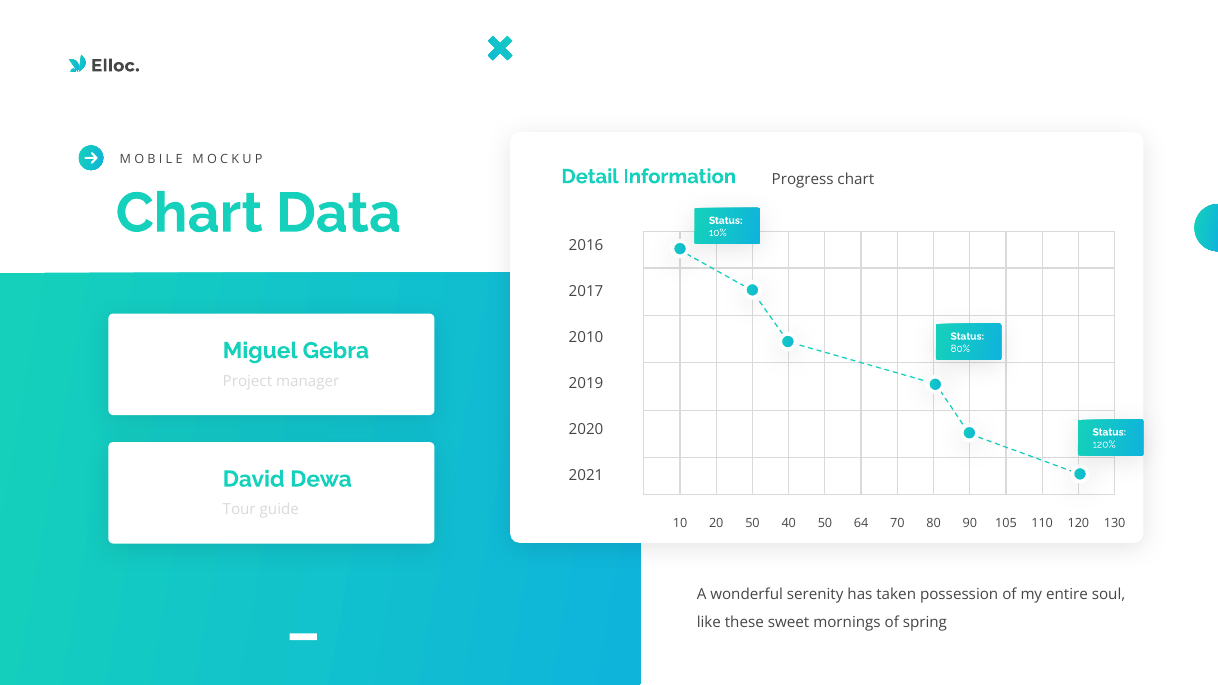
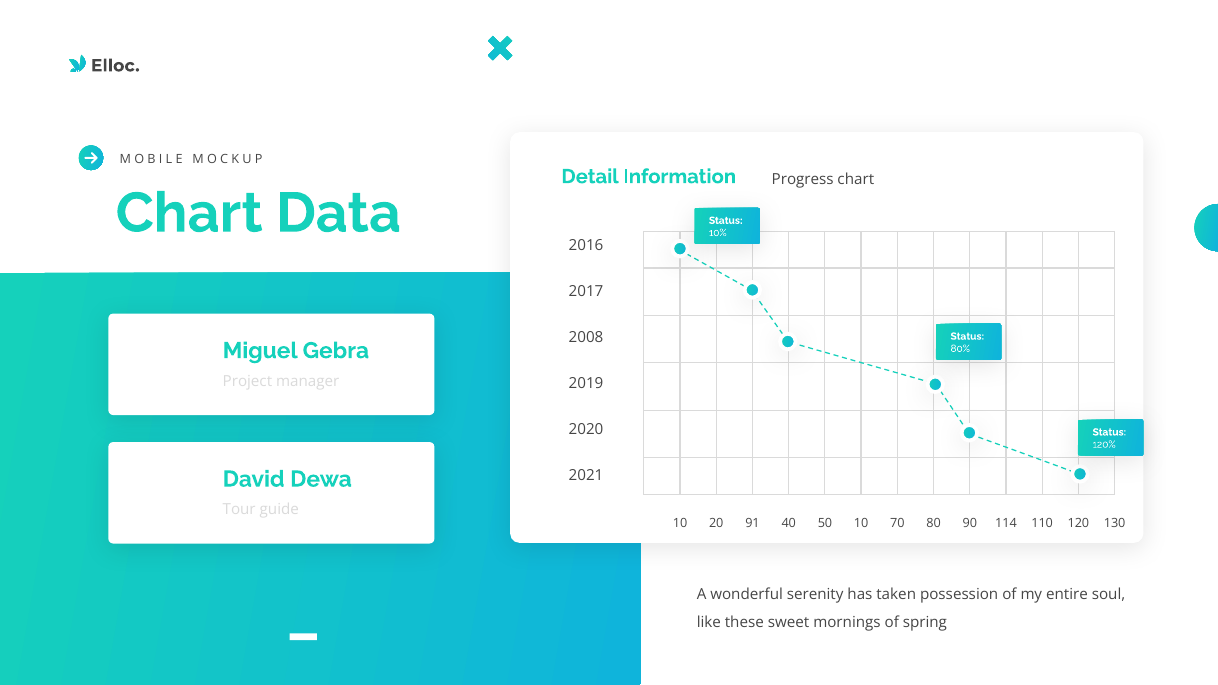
2010: 2010 -> 2008 (586, 338)
20 50: 50 -> 91 (753, 524)
50 64: 64 -> 10 (861, 524)
105: 105 -> 114 (1006, 524)
